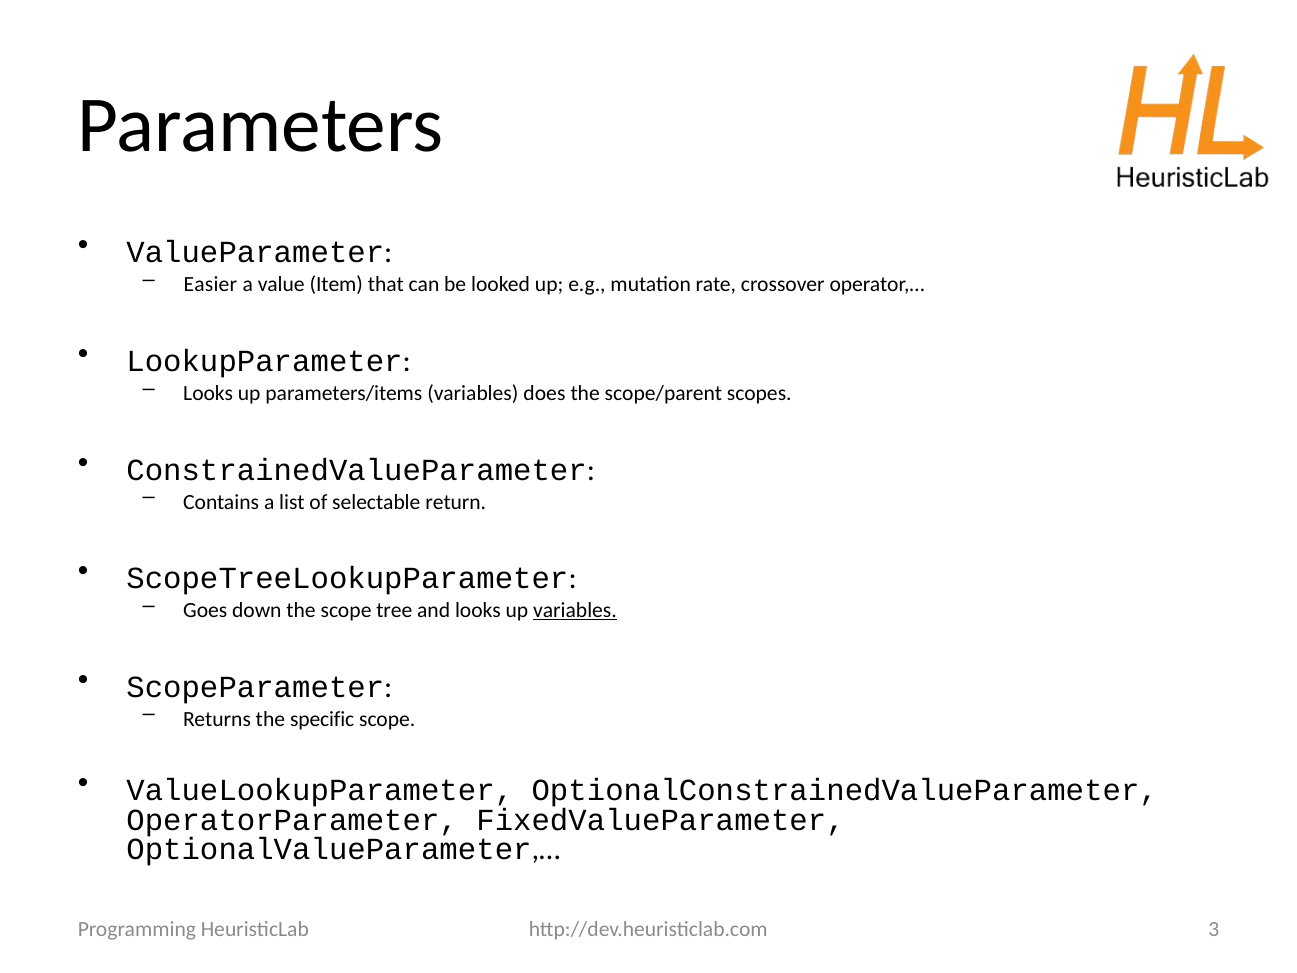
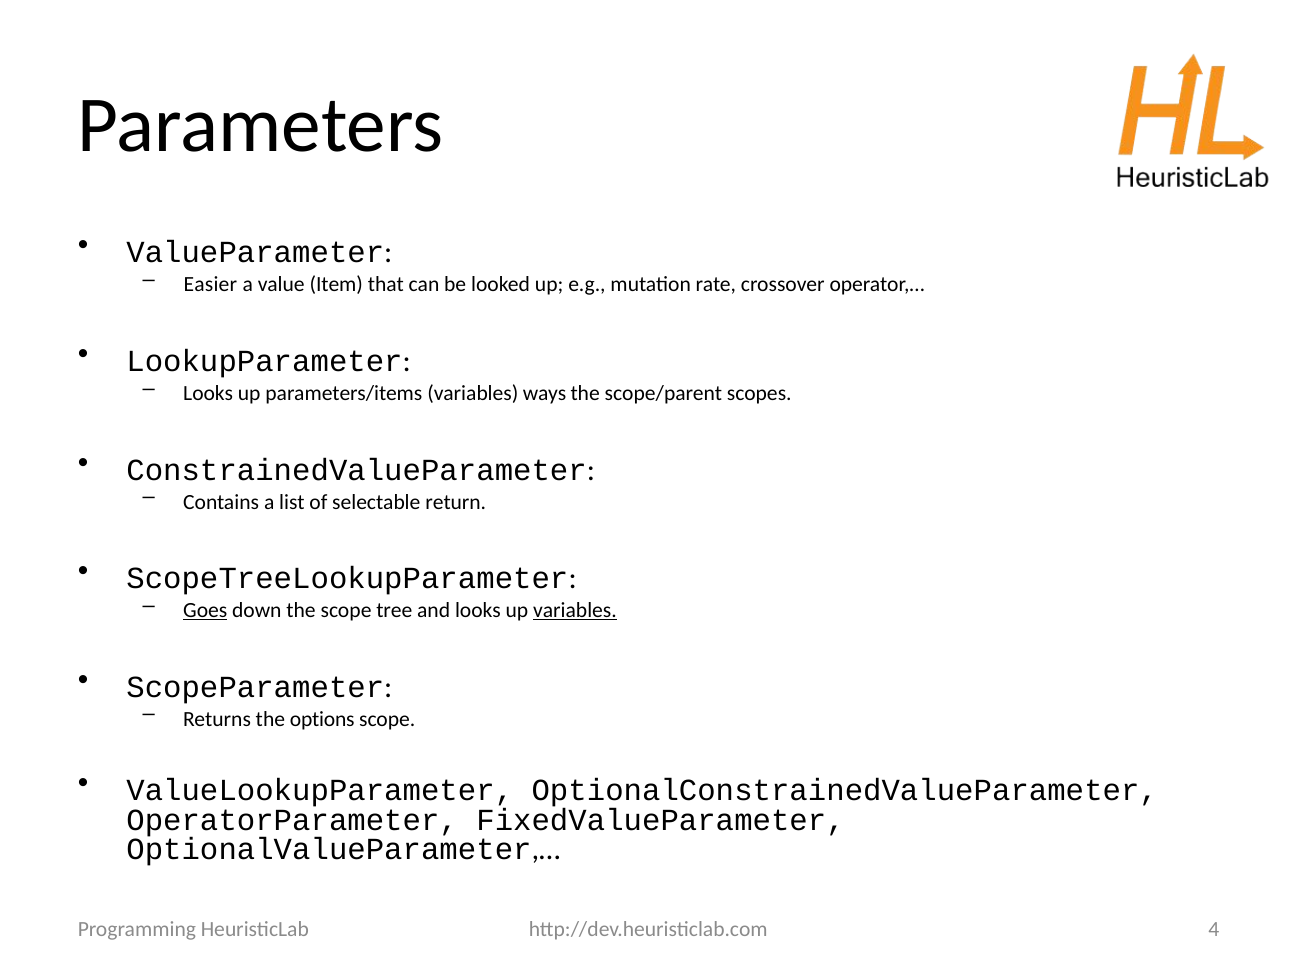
does: does -> ways (545, 393)
Goes underline: none -> present (205, 610)
specific: specific -> options (322, 719)
3: 3 -> 4 (1214, 929)
